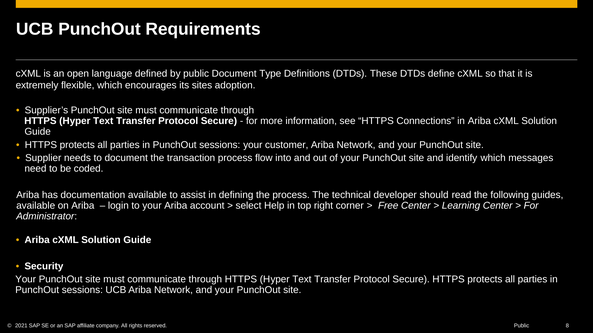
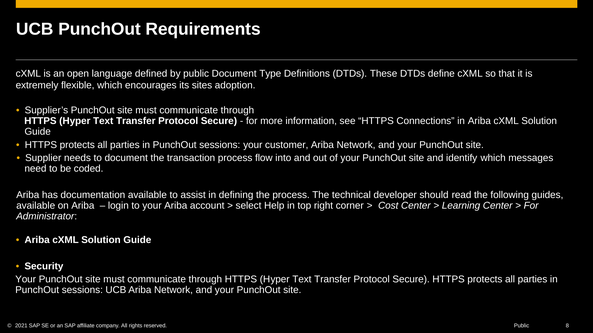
Free: Free -> Cost (388, 206)
